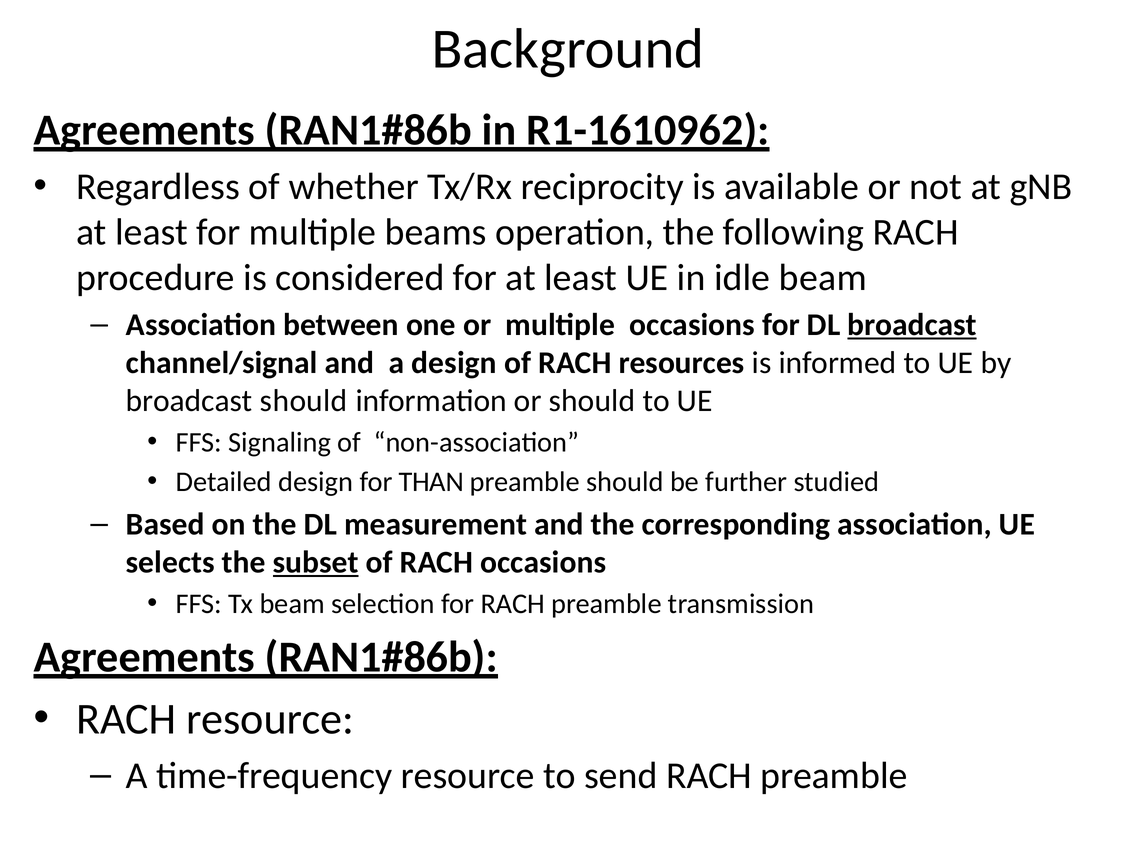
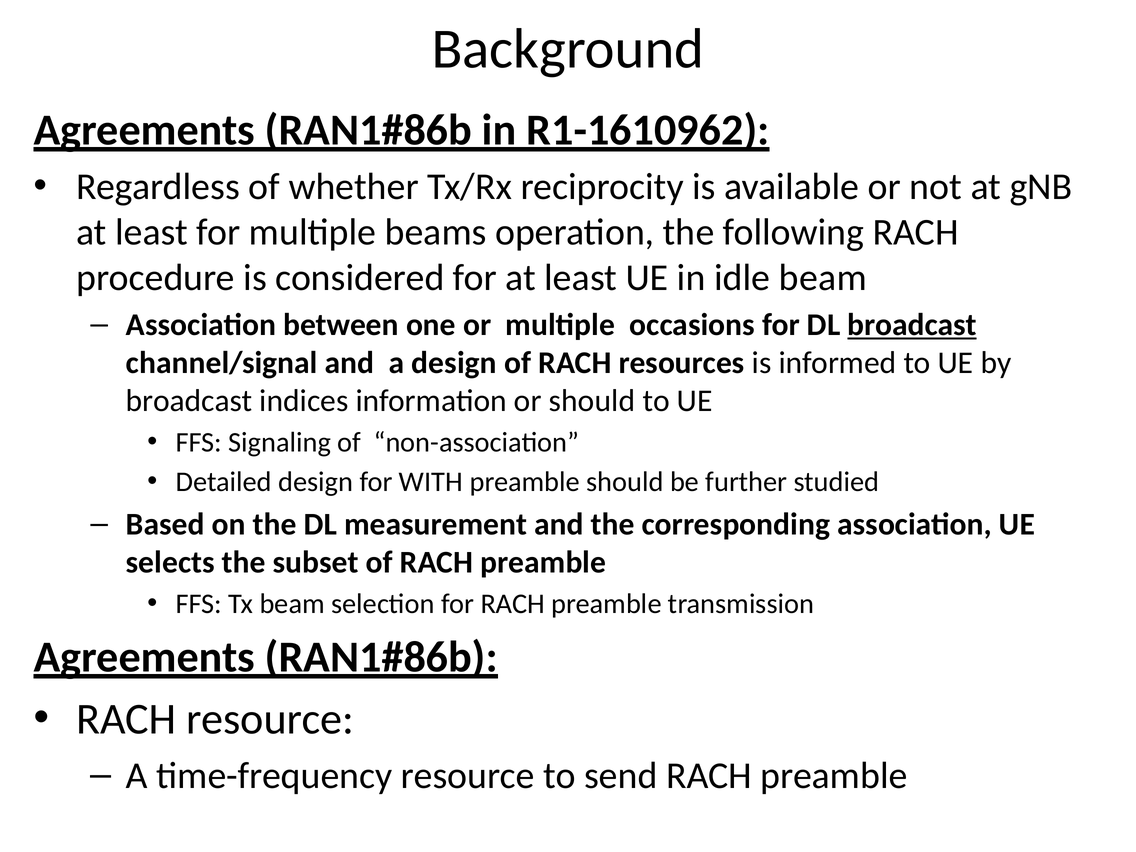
broadcast should: should -> indices (304, 401)
THAN: THAN -> WITH (431, 482)
subset underline: present -> none (316, 562)
of RACH occasions: occasions -> preamble (543, 562)
